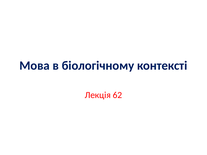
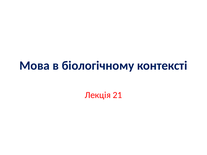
62: 62 -> 21 (117, 95)
